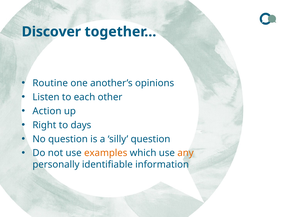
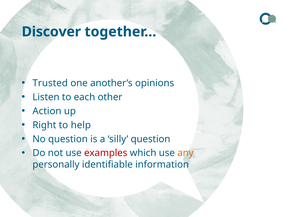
Routine: Routine -> Trusted (50, 83)
days: days -> help (81, 125)
examples colour: orange -> red (106, 153)
